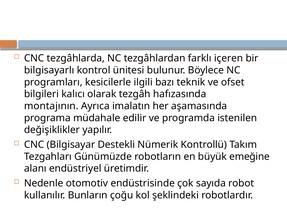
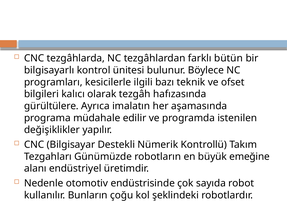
içeren: içeren -> bütün (228, 58)
montajının: montajının -> gürültülere (51, 106)
